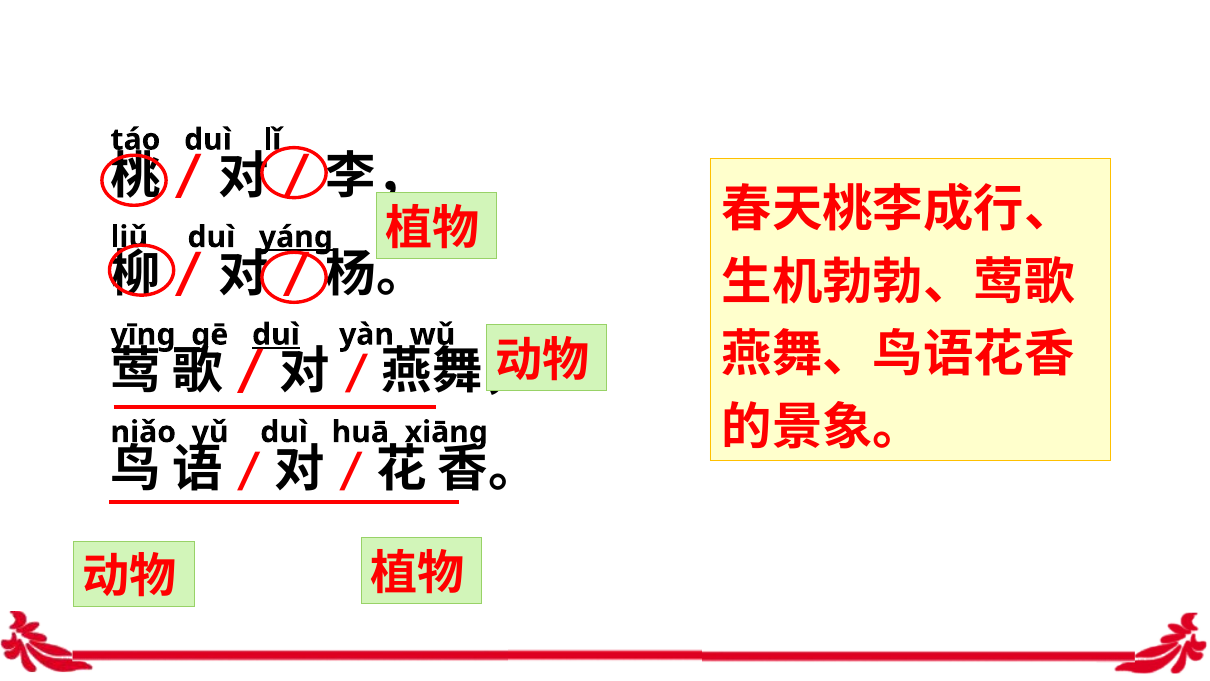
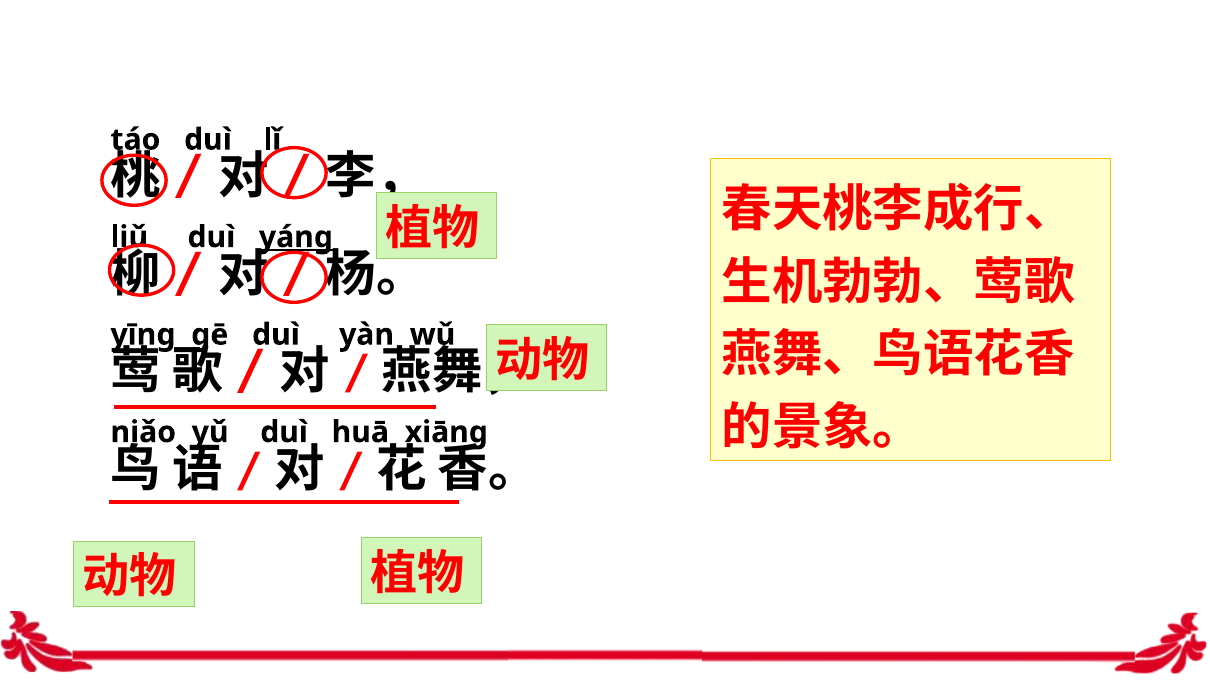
duì underline: present -> none (276, 334)
